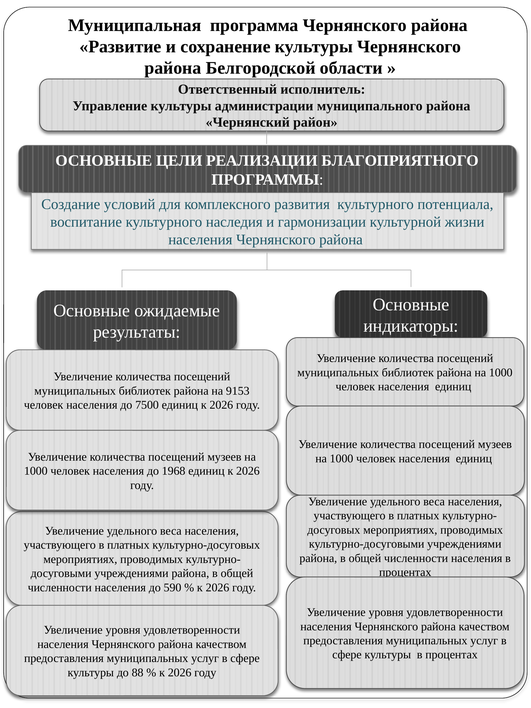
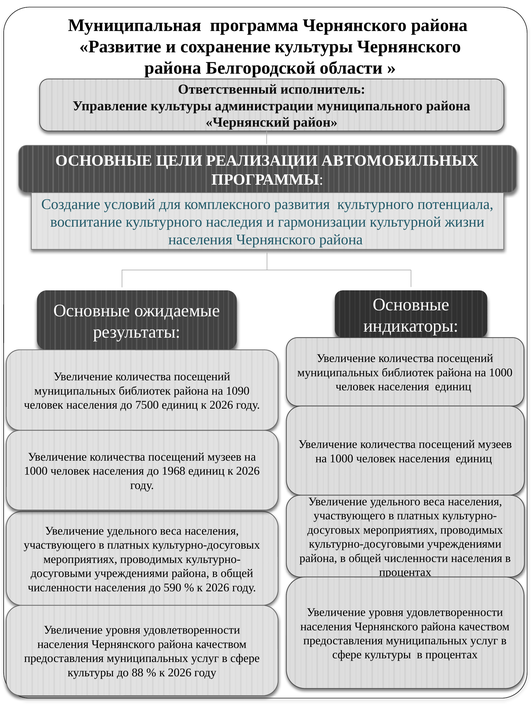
БЛАГОПРИЯТНОГО: БЛАГОПРИЯТНОГО -> АВТОМОБИЛЬНЫХ (400, 161)
9153: 9153 -> 1090 (238, 391)
